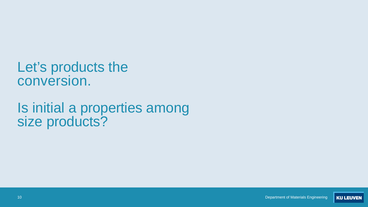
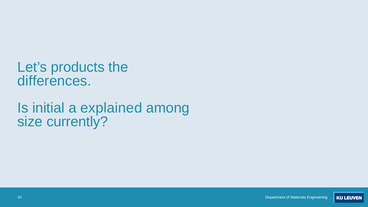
conversion: conversion -> differences (54, 81)
properties: properties -> explained (111, 108)
size products: products -> currently (77, 122)
